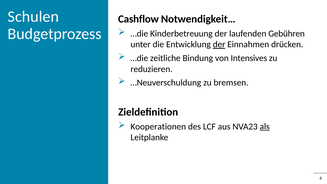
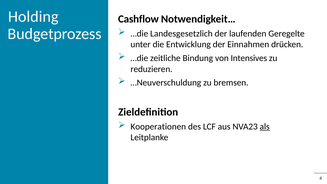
Schulen: Schulen -> Holding (33, 17)
Kinderbetreuung: Kinderbetreuung -> Landesgesetzlich (181, 34)
Gebühren: Gebühren -> Geregelte (287, 34)
der underline: present -> none (219, 44)
